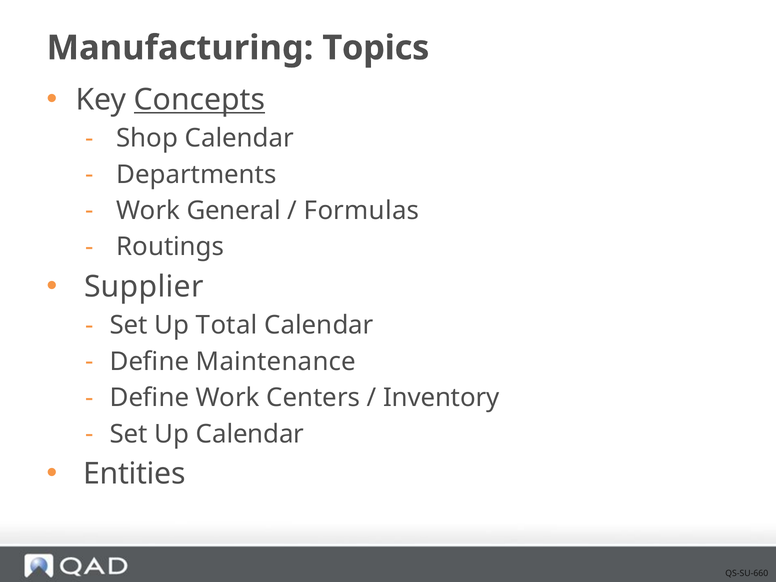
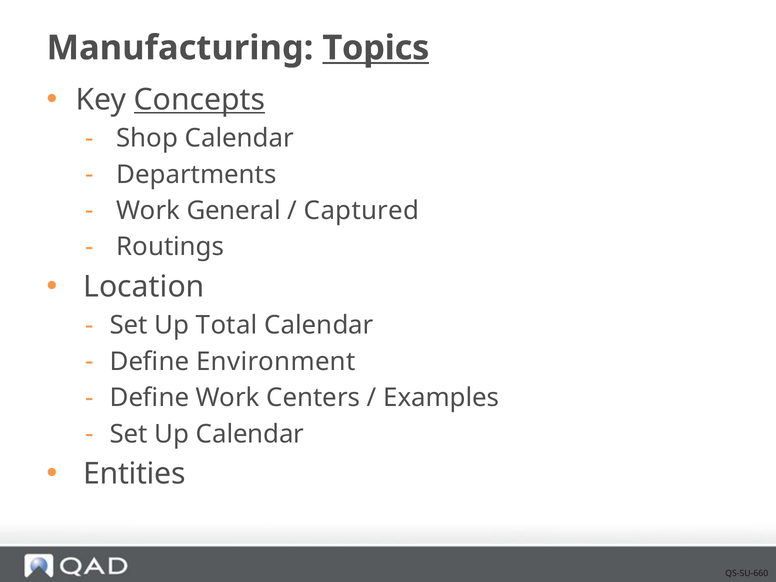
Topics underline: none -> present (376, 48)
Formulas: Formulas -> Captured (362, 211)
Supplier: Supplier -> Location (144, 287)
Maintenance: Maintenance -> Environment (276, 362)
Inventory: Inventory -> Examples (441, 398)
